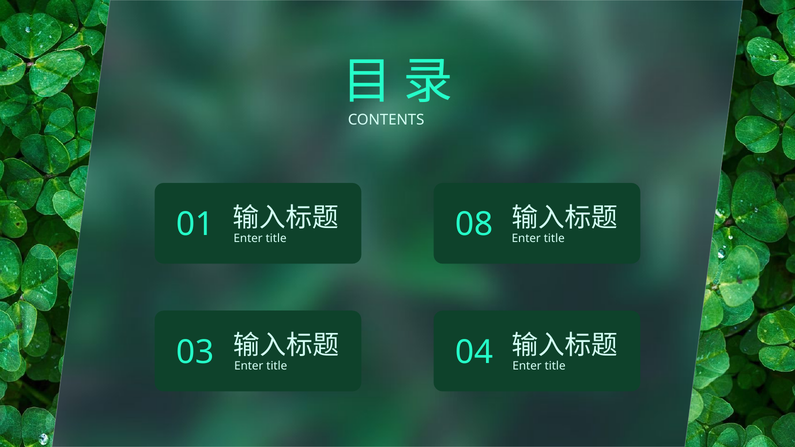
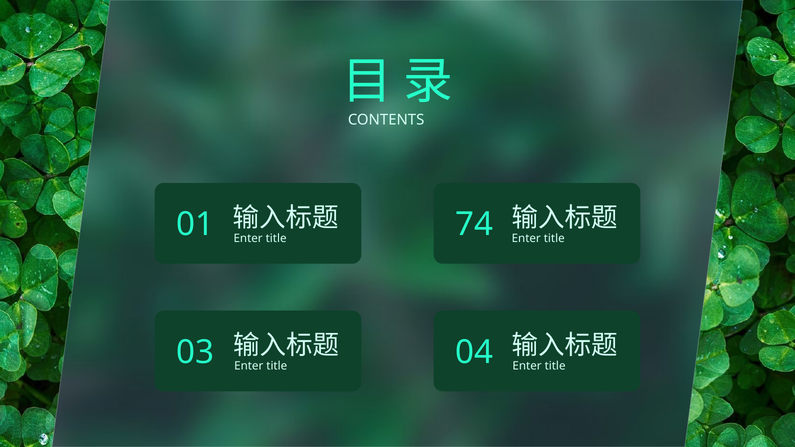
08: 08 -> 74 (474, 225)
